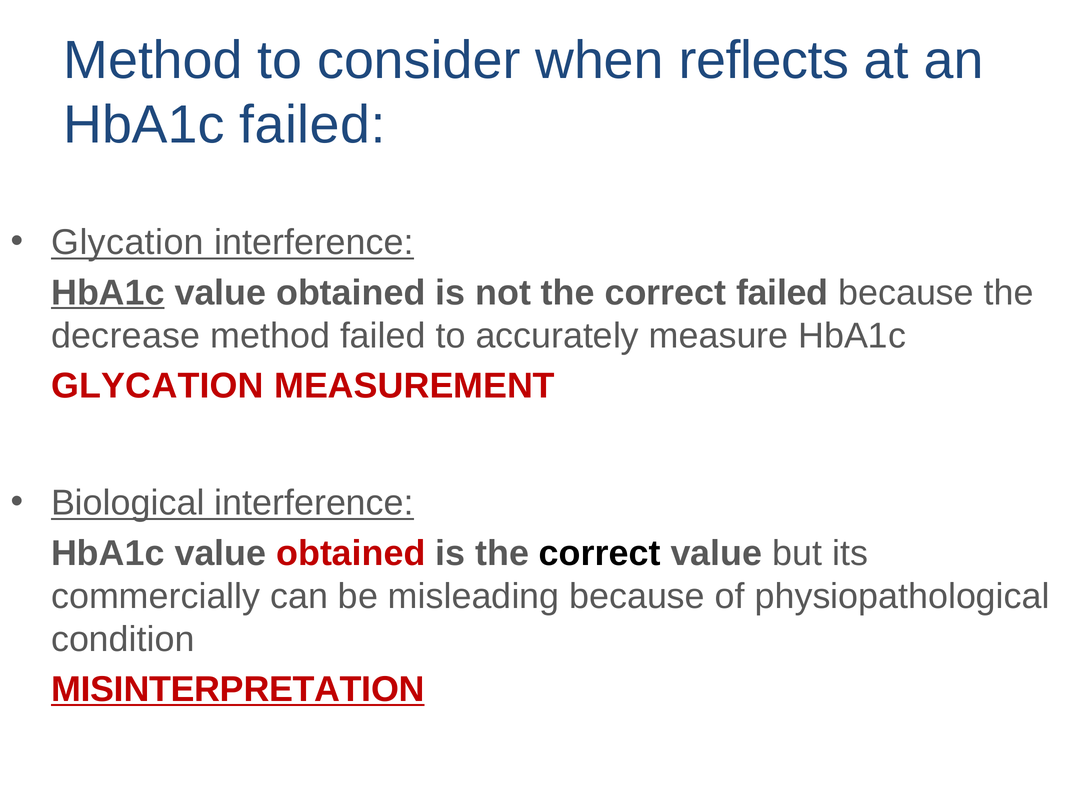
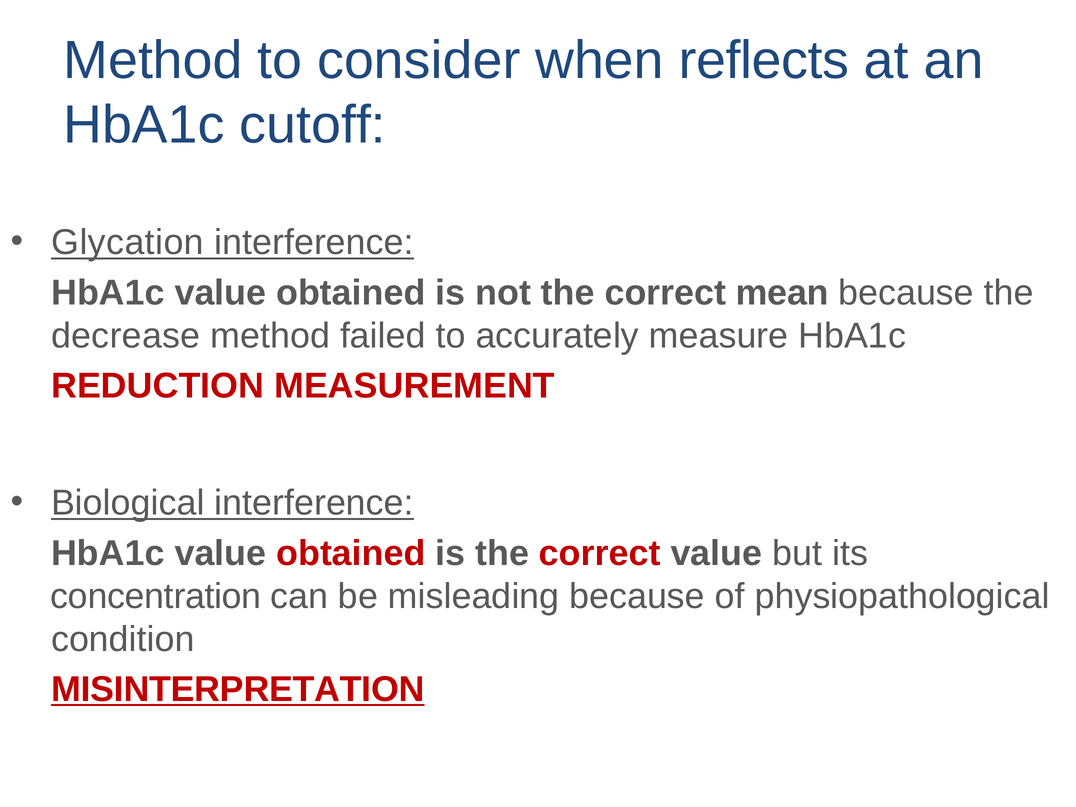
HbA1c failed: failed -> cutoff (313, 125)
HbA1c underline: present -> none (108, 293)
correct failed: failed -> mean (782, 293)
GLYCATION: GLYCATION -> REDUCTION (158, 386)
correct colour: black -> red (600, 553)
commercially: commercially -> concentration (156, 596)
